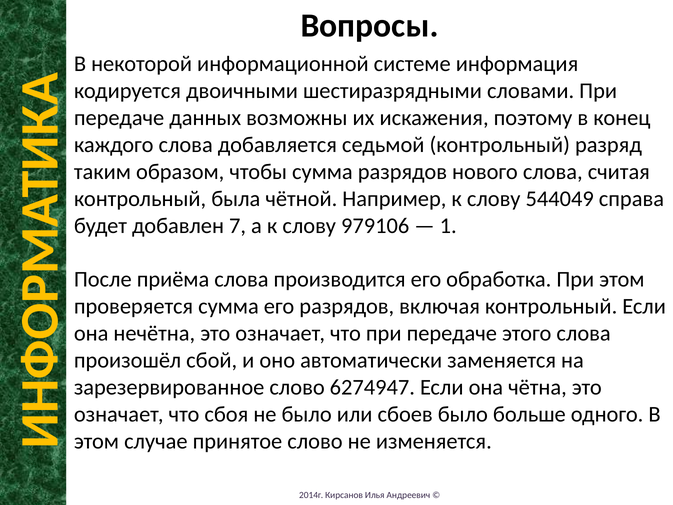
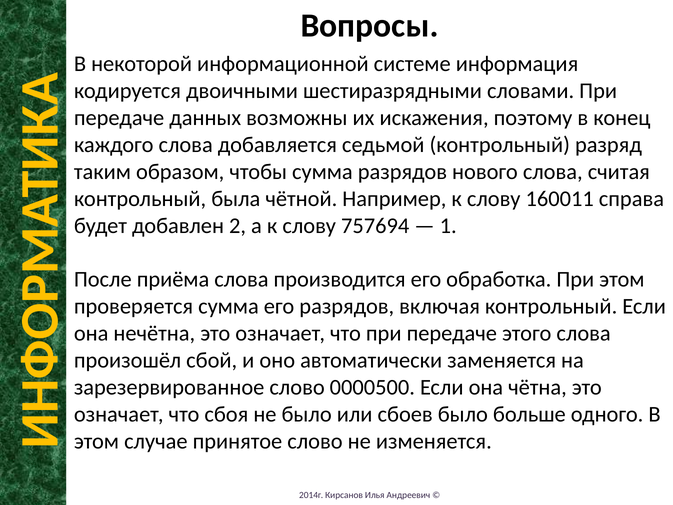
544049: 544049 -> 160011 (560, 199)
7: 7 -> 2 (238, 226)
979106: 979106 -> 757694 (375, 226)
6274947: 6274947 -> 0000500 (372, 387)
